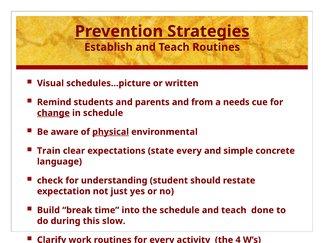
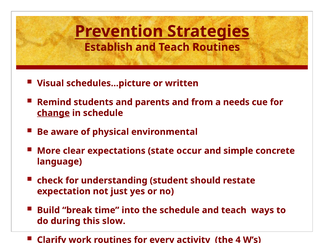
physical underline: present -> none (111, 132)
Train: Train -> More (49, 151)
state every: every -> occur (189, 151)
done: done -> ways (263, 210)
